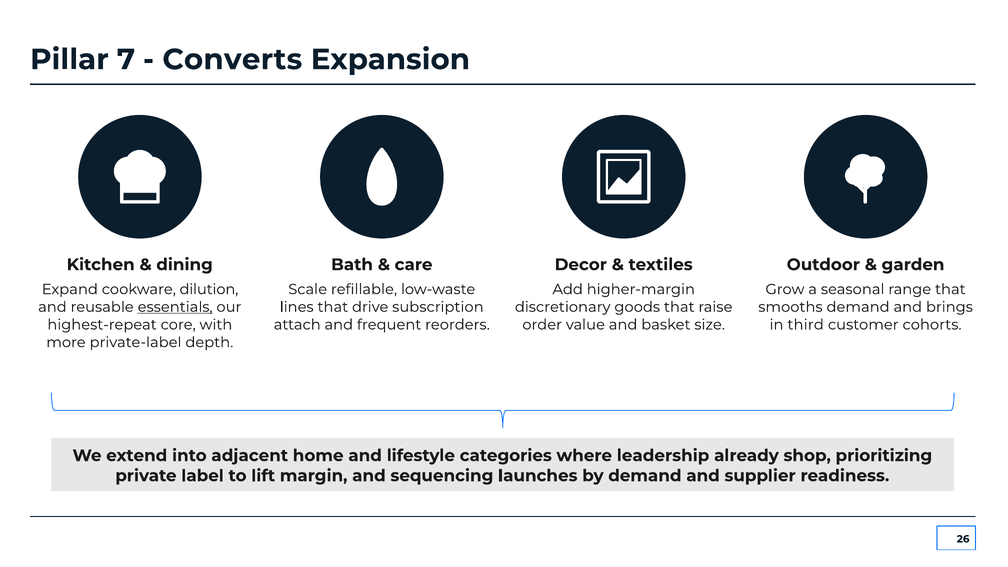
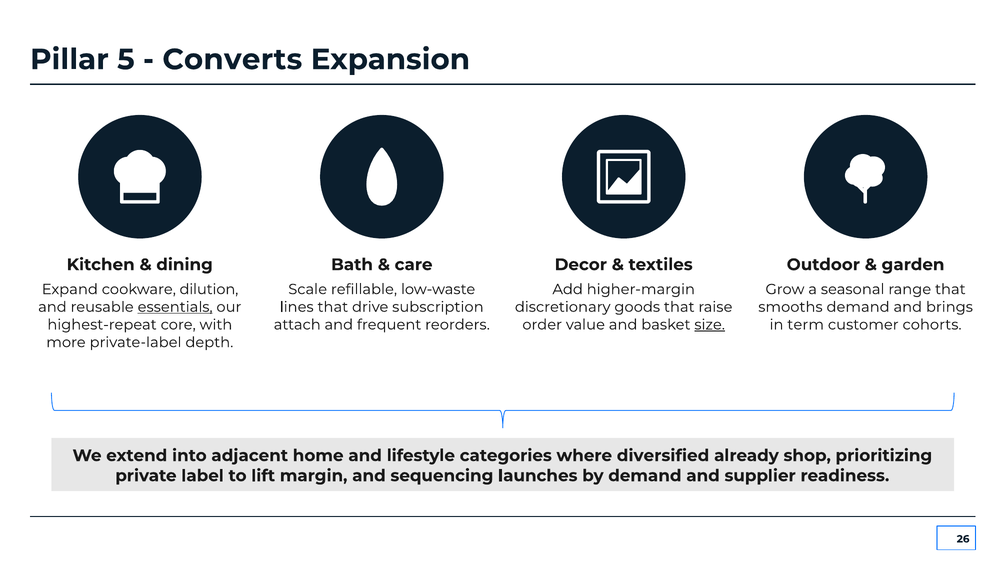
7: 7 -> 5 (126, 60)
size underline: none -> present (710, 325)
third: third -> term (806, 325)
leadership: leadership -> diversified (663, 456)
